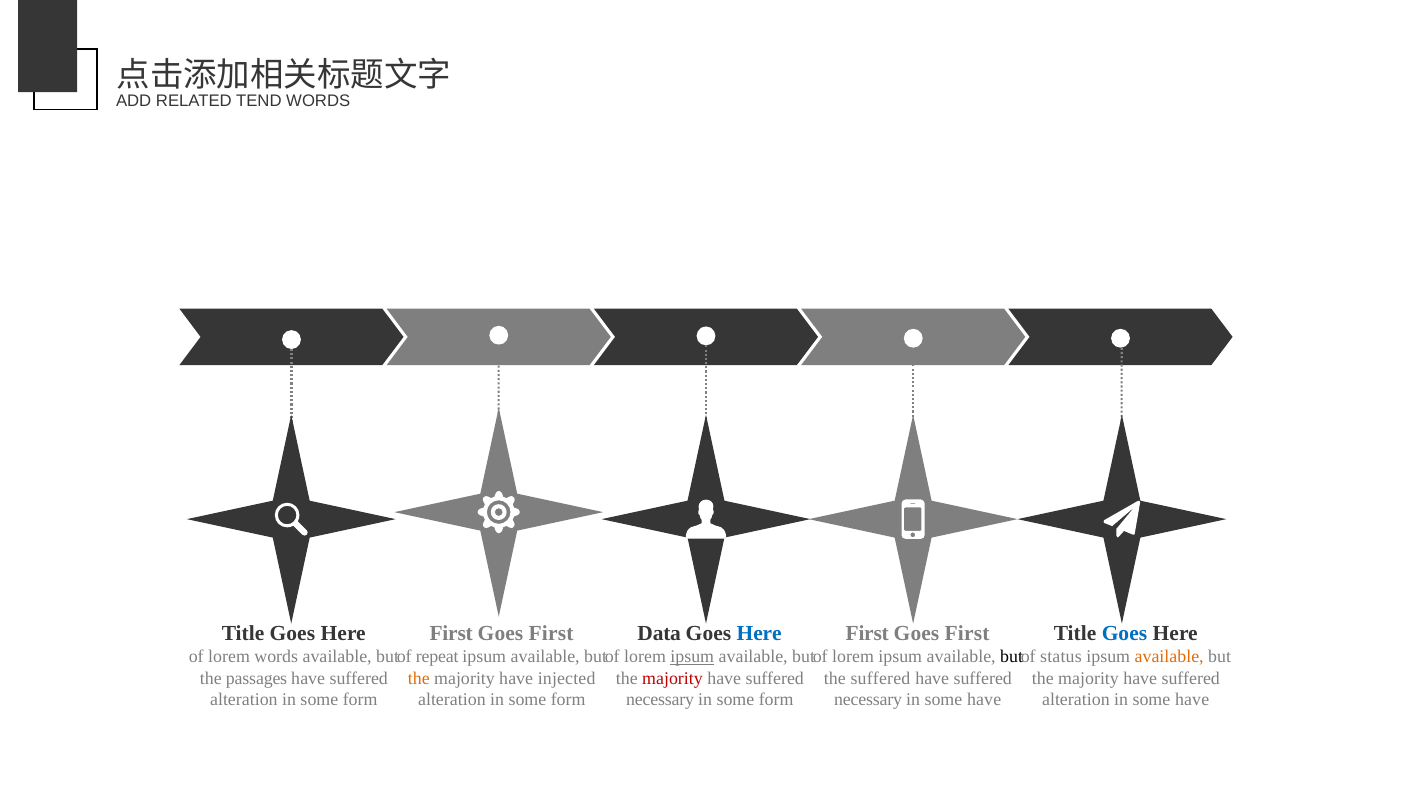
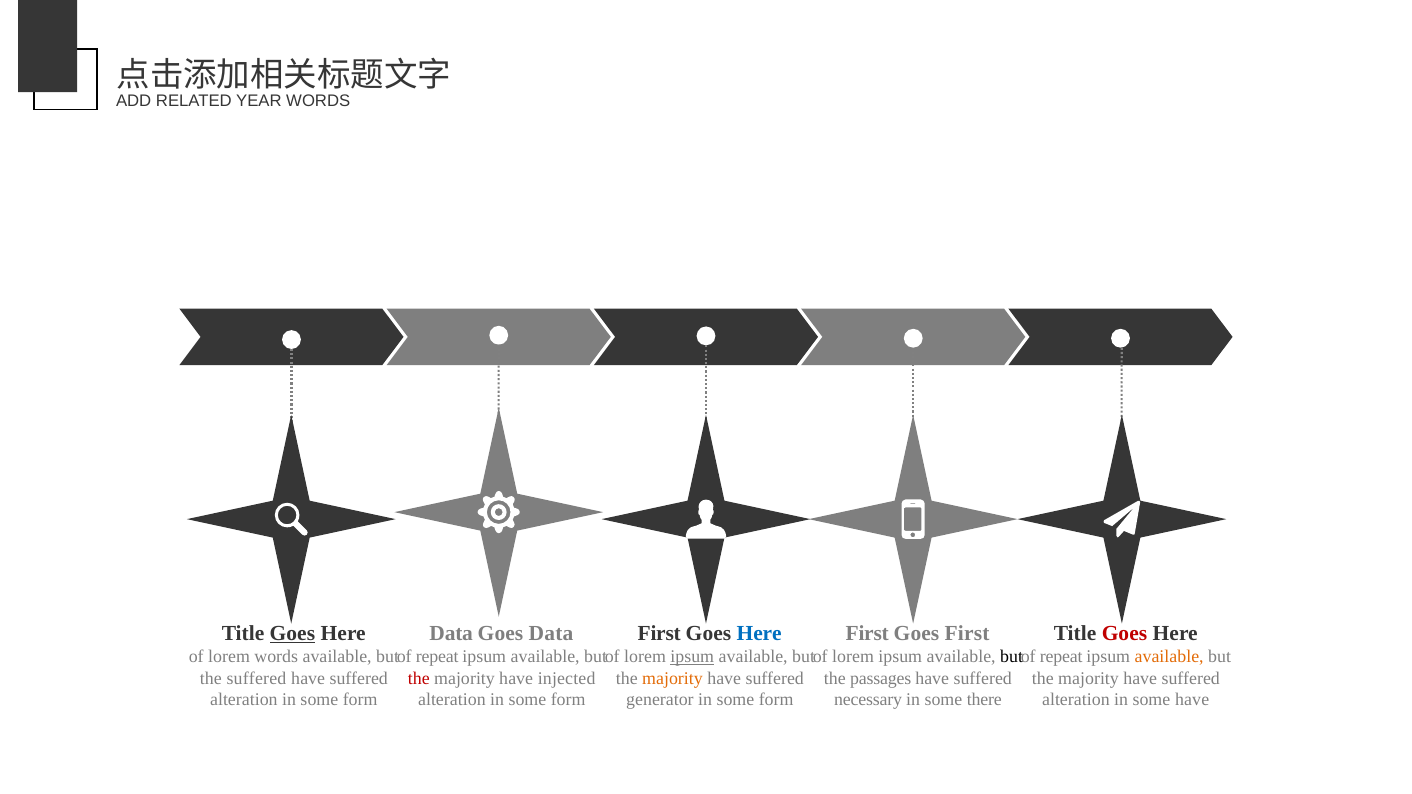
TEND: TEND -> YEAR (259, 101)
Goes underline: none -> present (292, 633)
First: First -> Data (451, 633)
First: First -> Data (551, 633)
Data: Data -> First (659, 633)
Goes colour: blue -> red (1124, 633)
status: status -> repeat (1061, 657)
the passages: passages -> suffered (256, 678)
the colour: orange -> red (419, 678)
majority colour: red -> orange (673, 678)
the suffered: suffered -> passages (881, 678)
necessary: necessary -> generator (660, 700)
have: have -> there (984, 700)
